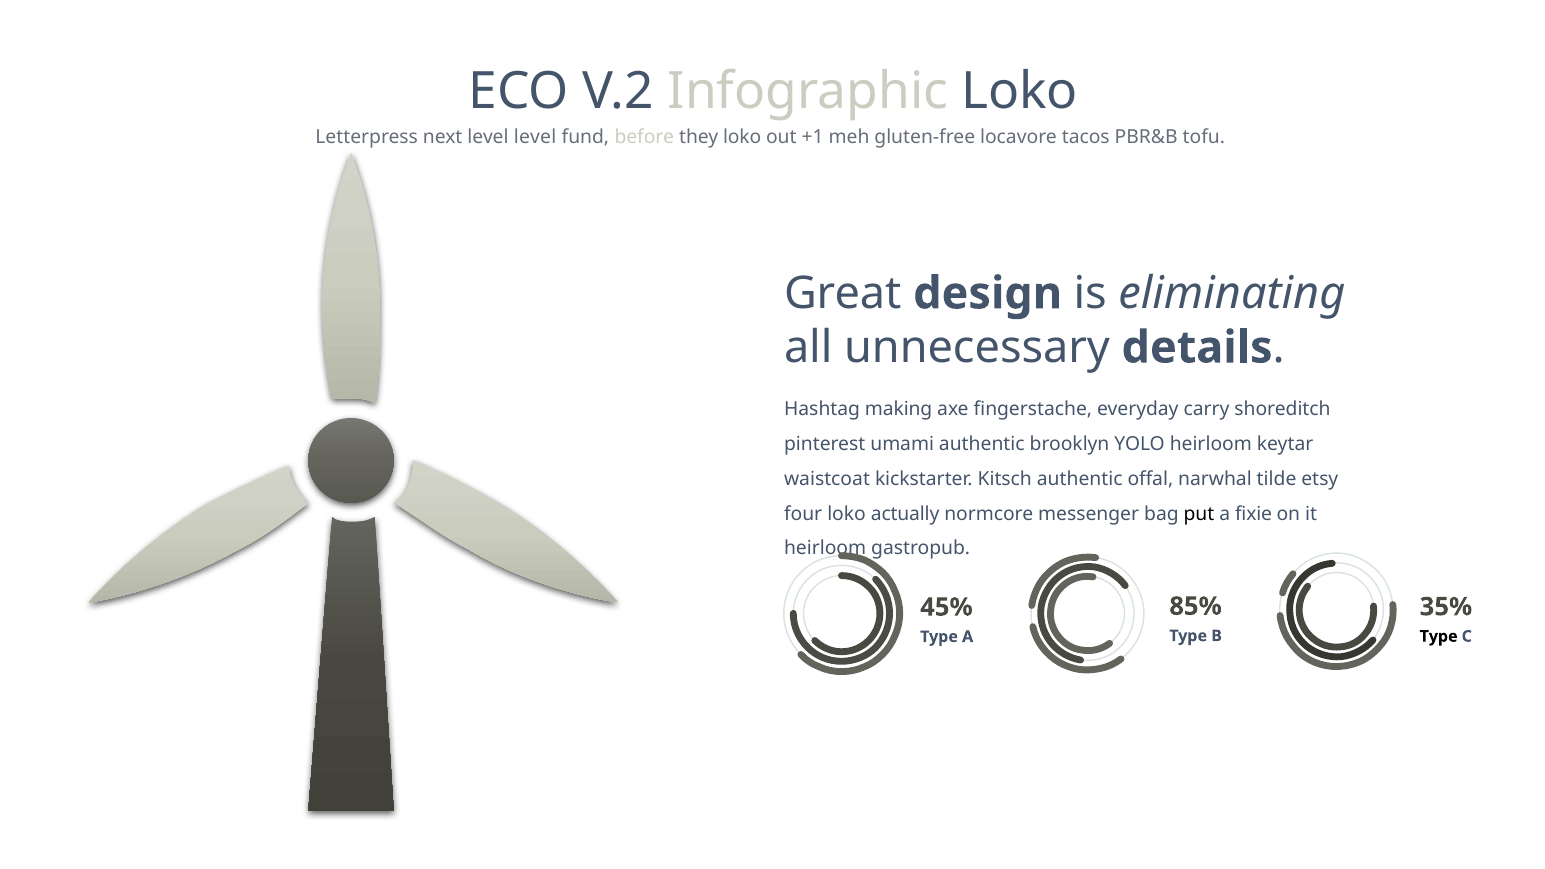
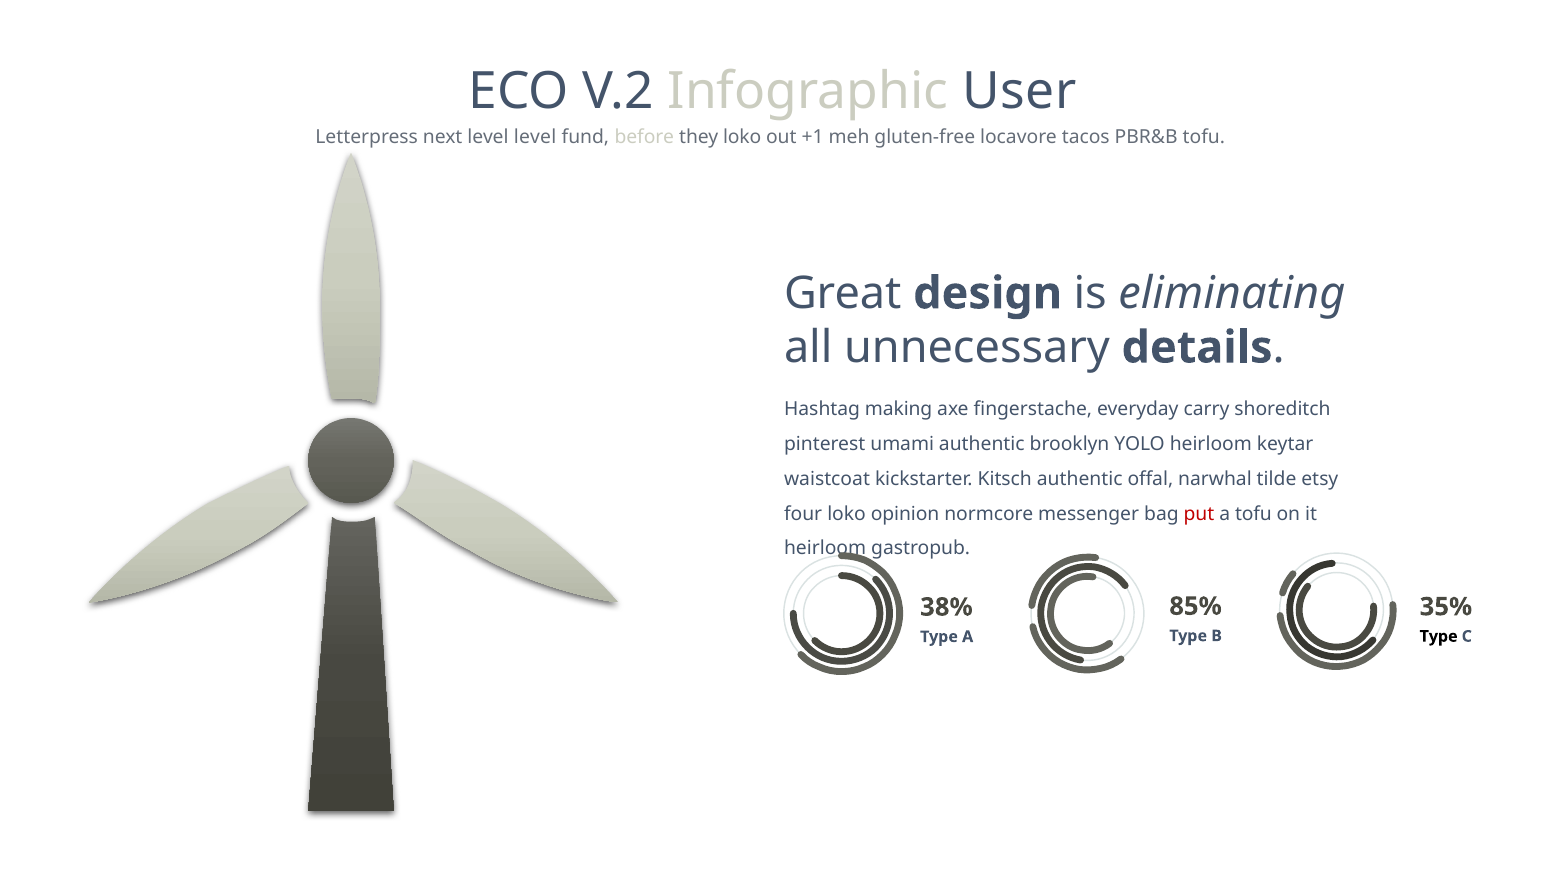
Infographic Loko: Loko -> User (1019, 92)
actually: actually -> opinion (905, 514)
put colour: black -> red (1199, 514)
a fixie: fixie -> tofu (1253, 514)
45%: 45% -> 38% (946, 607)
